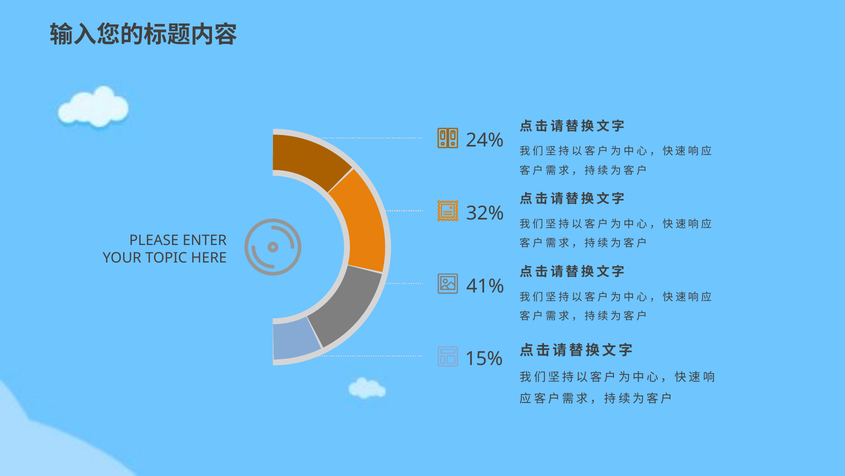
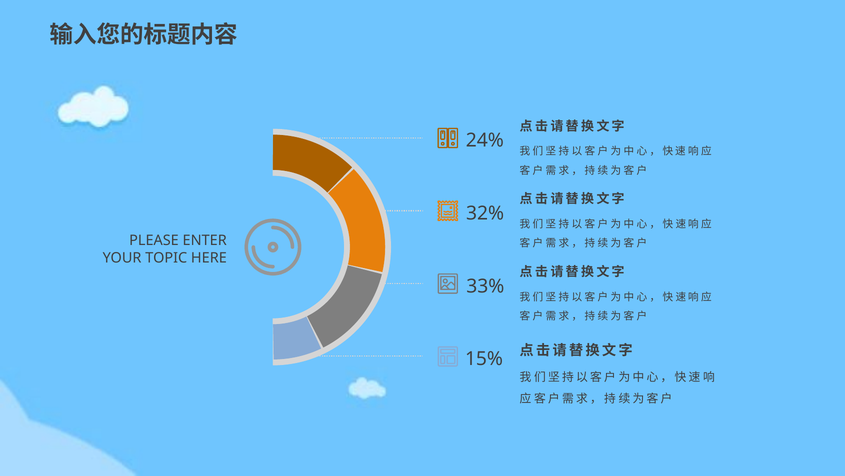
41%: 41% -> 33% (485, 286)
